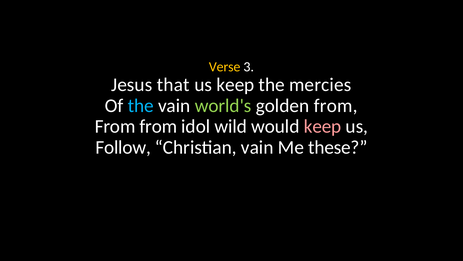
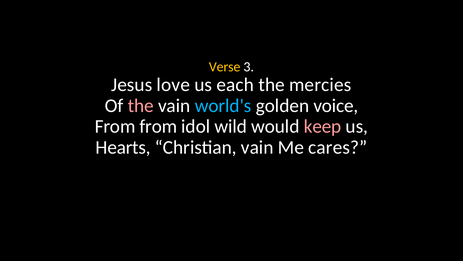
that: that -> love (173, 85)
us keep: keep -> each (235, 85)
the colour: light blue -> pink (141, 105)
world's colour: light green -> light blue (223, 105)
golden from: from -> voice (336, 105)
Follow: Follow -> Hearts (123, 147)
these: these -> cares (338, 147)
